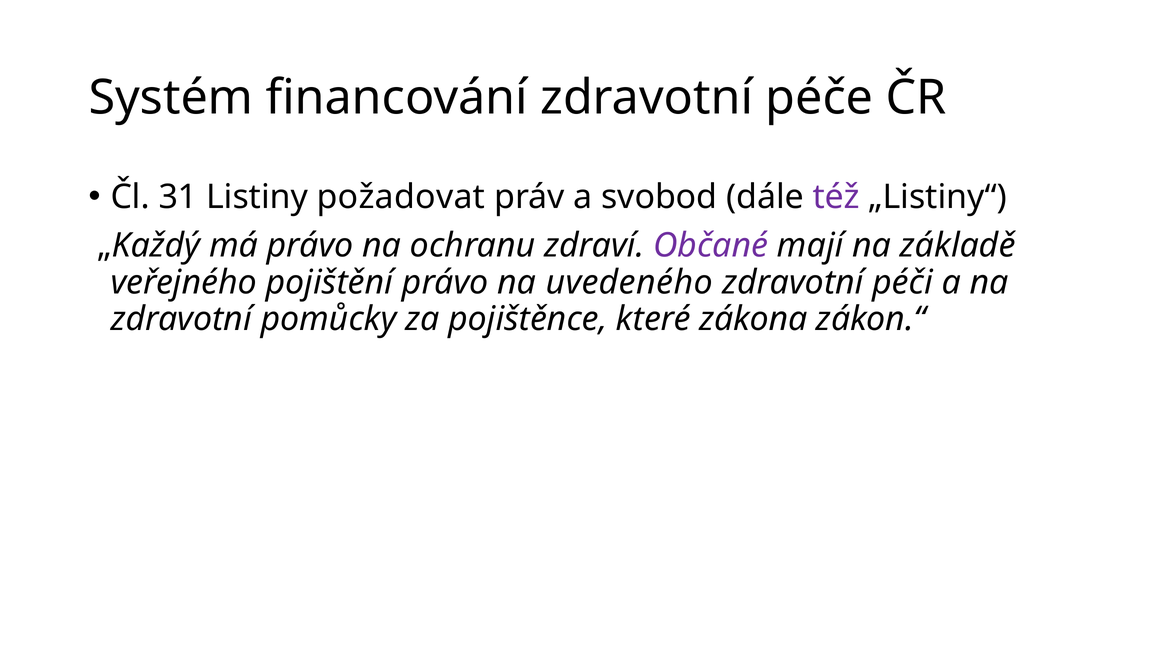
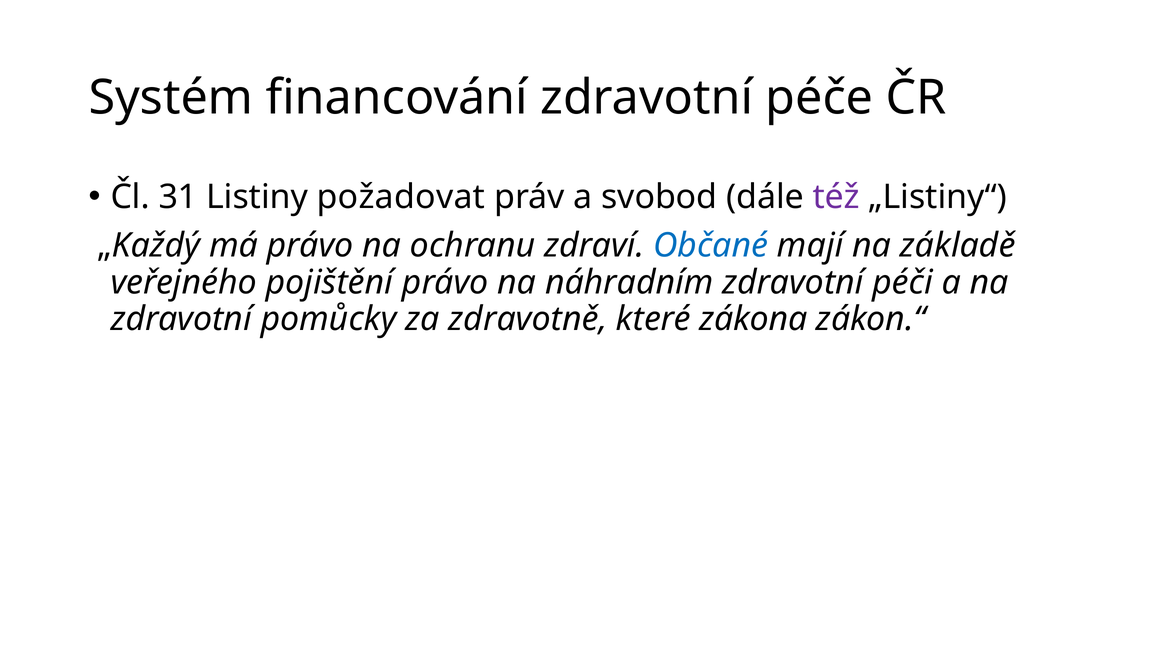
Občané colour: purple -> blue (711, 246)
uvedeného: uvedeného -> náhradním (629, 282)
pojištěnce: pojištěnce -> zdravotně (528, 319)
